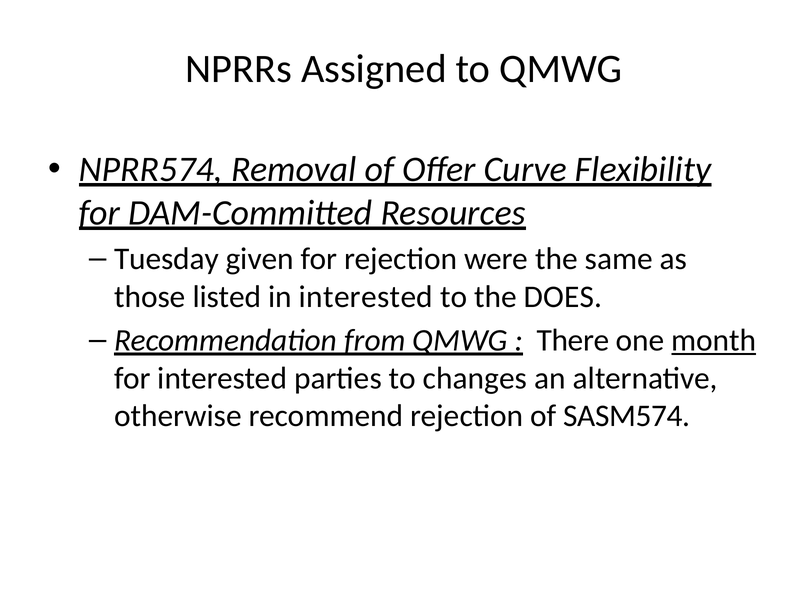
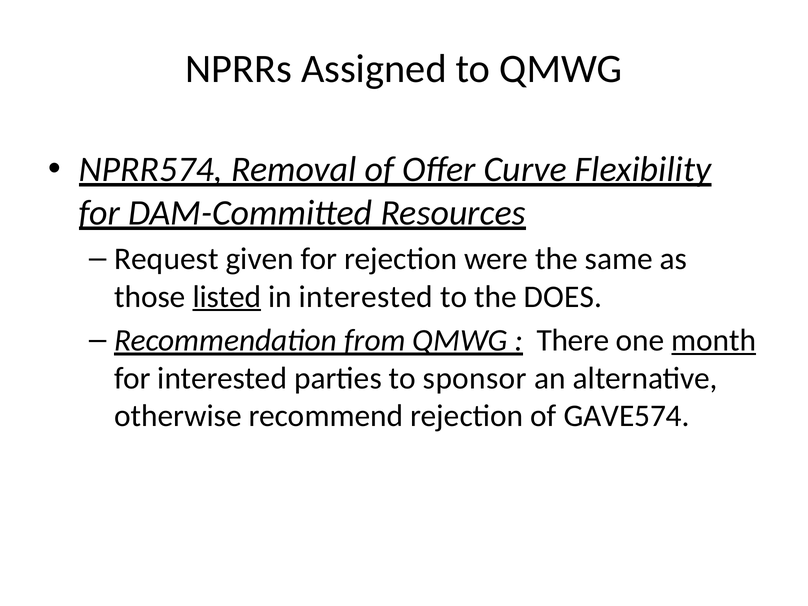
Tuesday: Tuesday -> Request (166, 259)
listed underline: none -> present (227, 297)
changes: changes -> sponsor (475, 378)
SASM574: SASM574 -> GAVE574 (627, 416)
